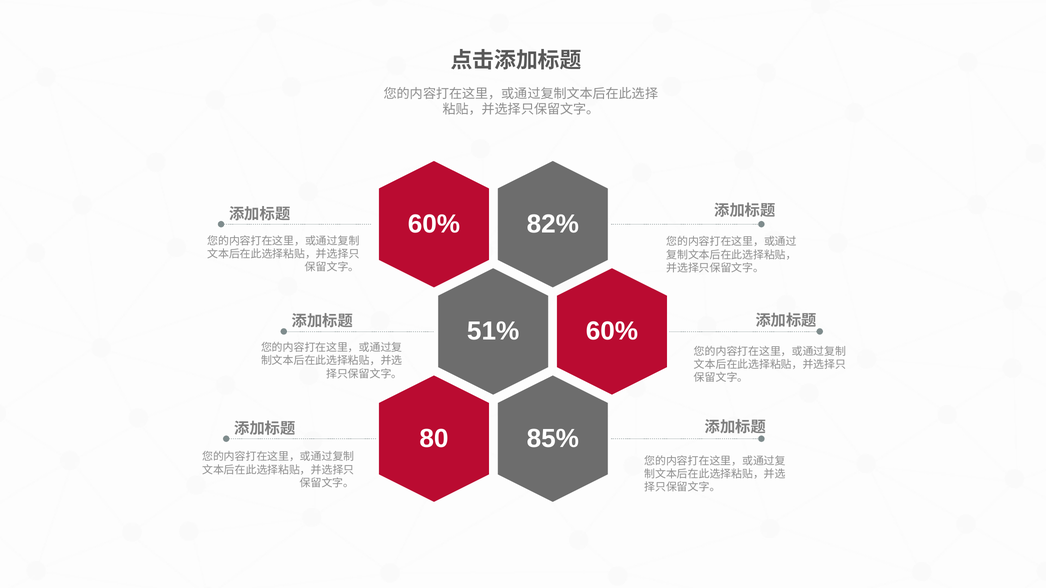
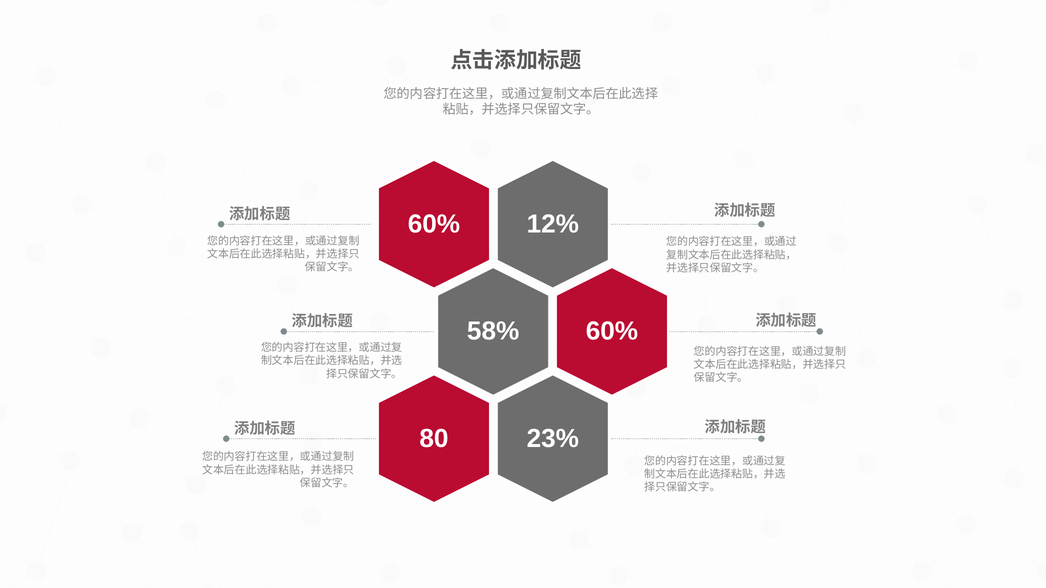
82%: 82% -> 12% (553, 224)
51%: 51% -> 58% (493, 332)
85%: 85% -> 23% (553, 439)
